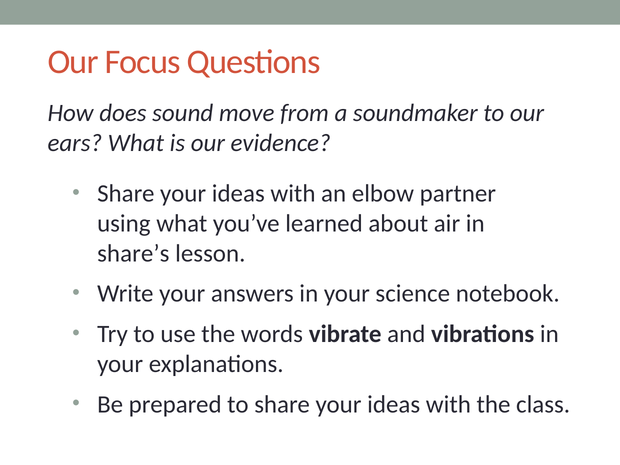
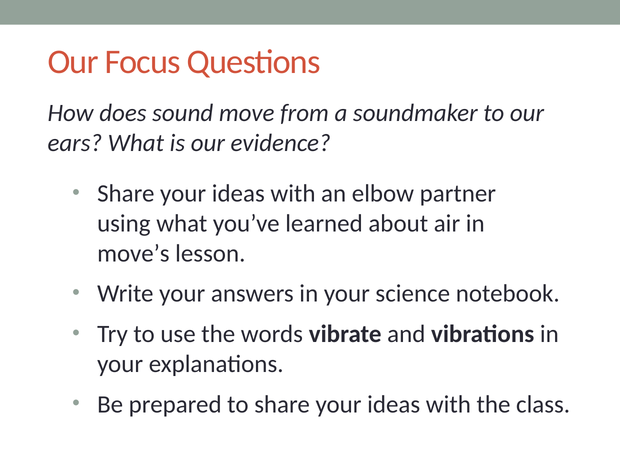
share’s: share’s -> move’s (133, 253)
